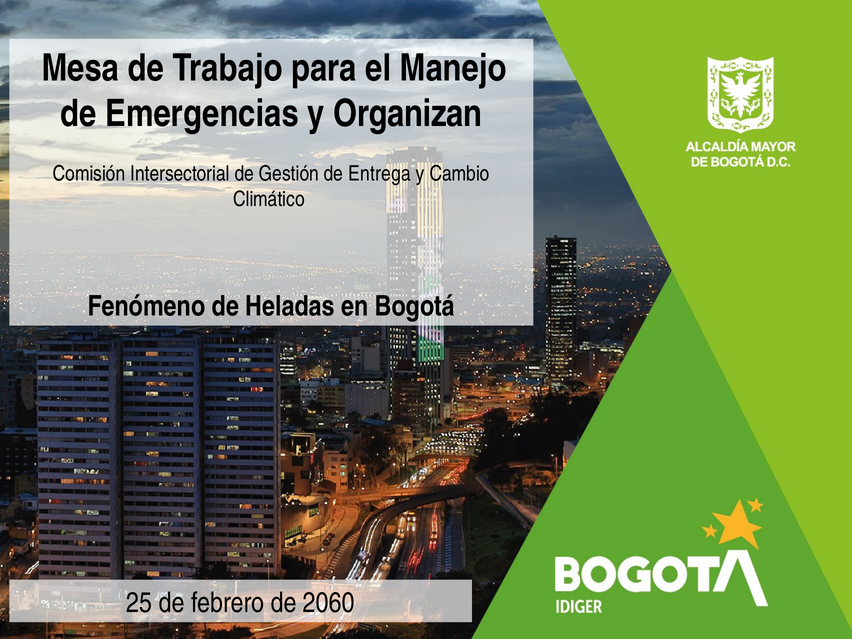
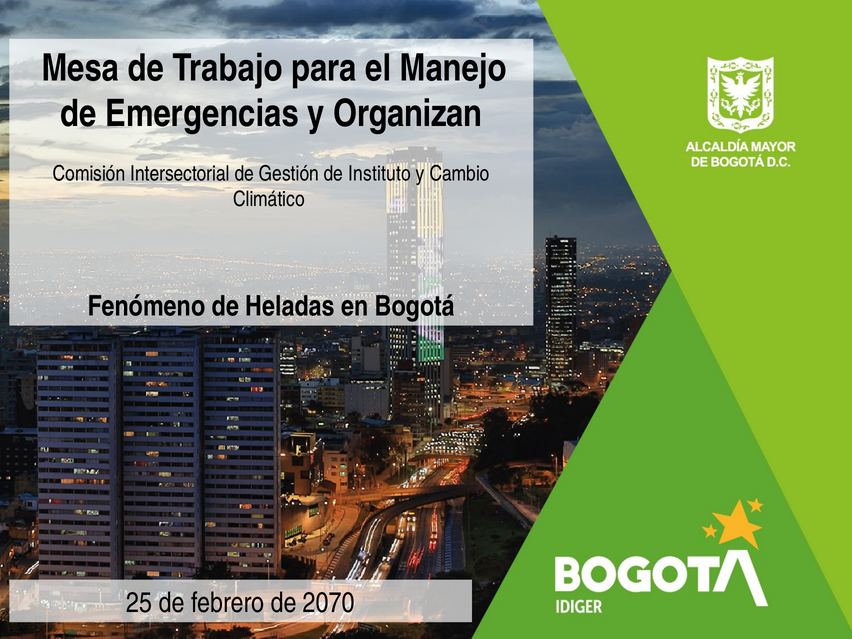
Entrega: Entrega -> Instituto (380, 174)
2060: 2060 -> 2070 (329, 603)
